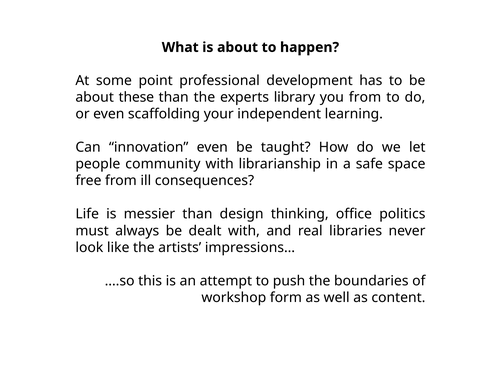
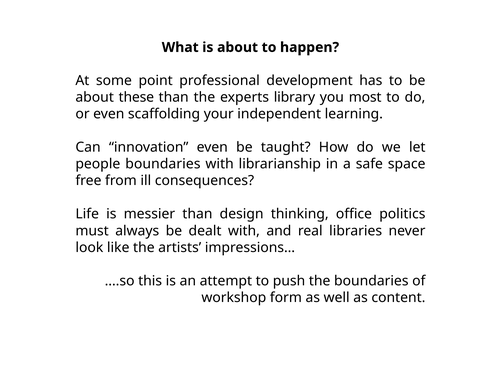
you from: from -> most (365, 98)
people community: community -> boundaries (163, 164)
